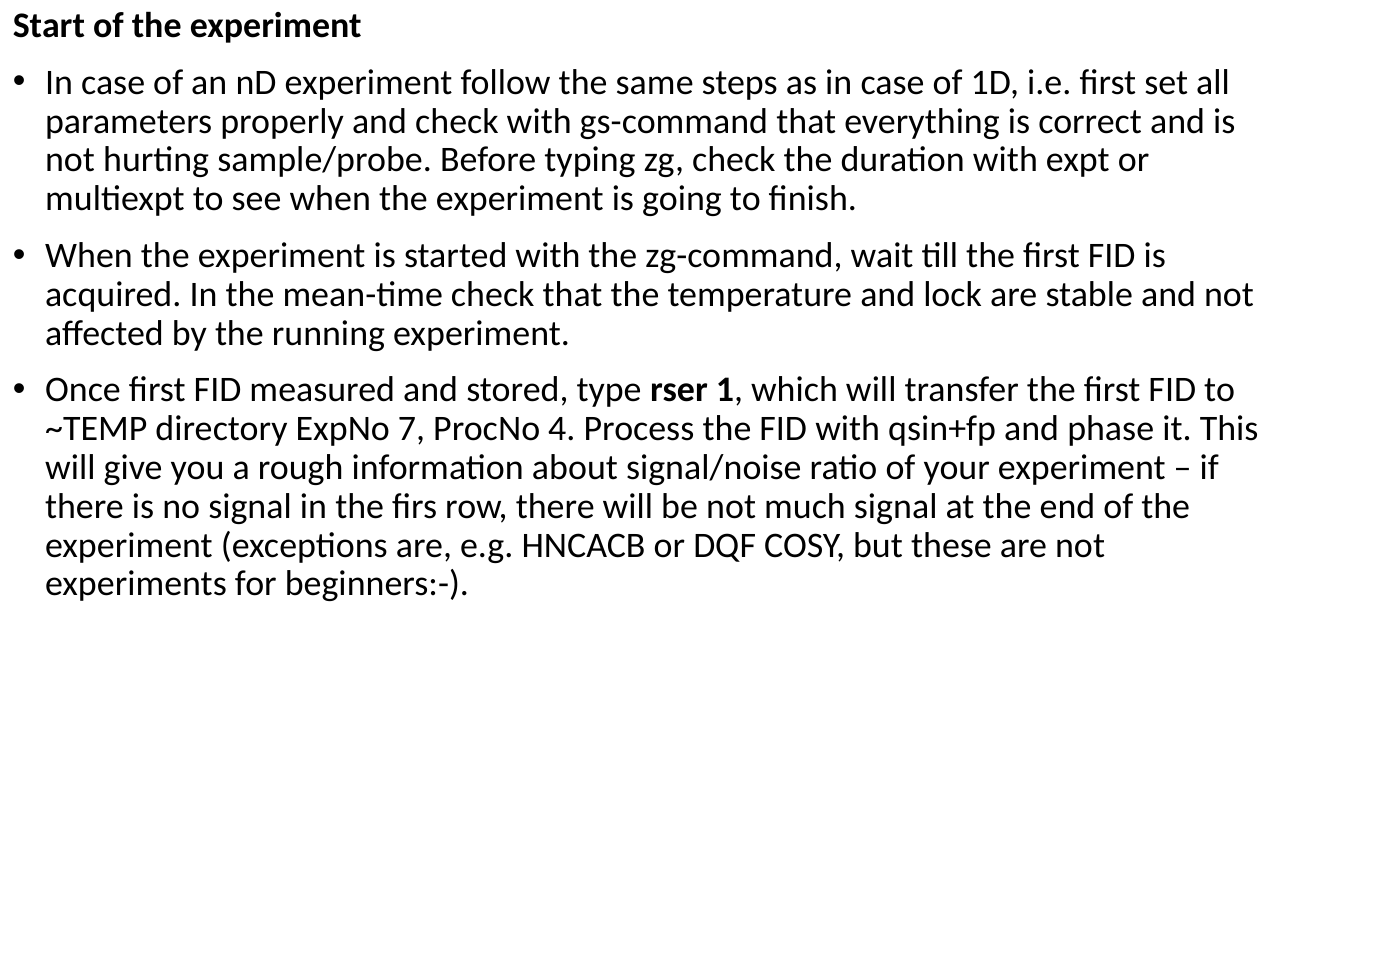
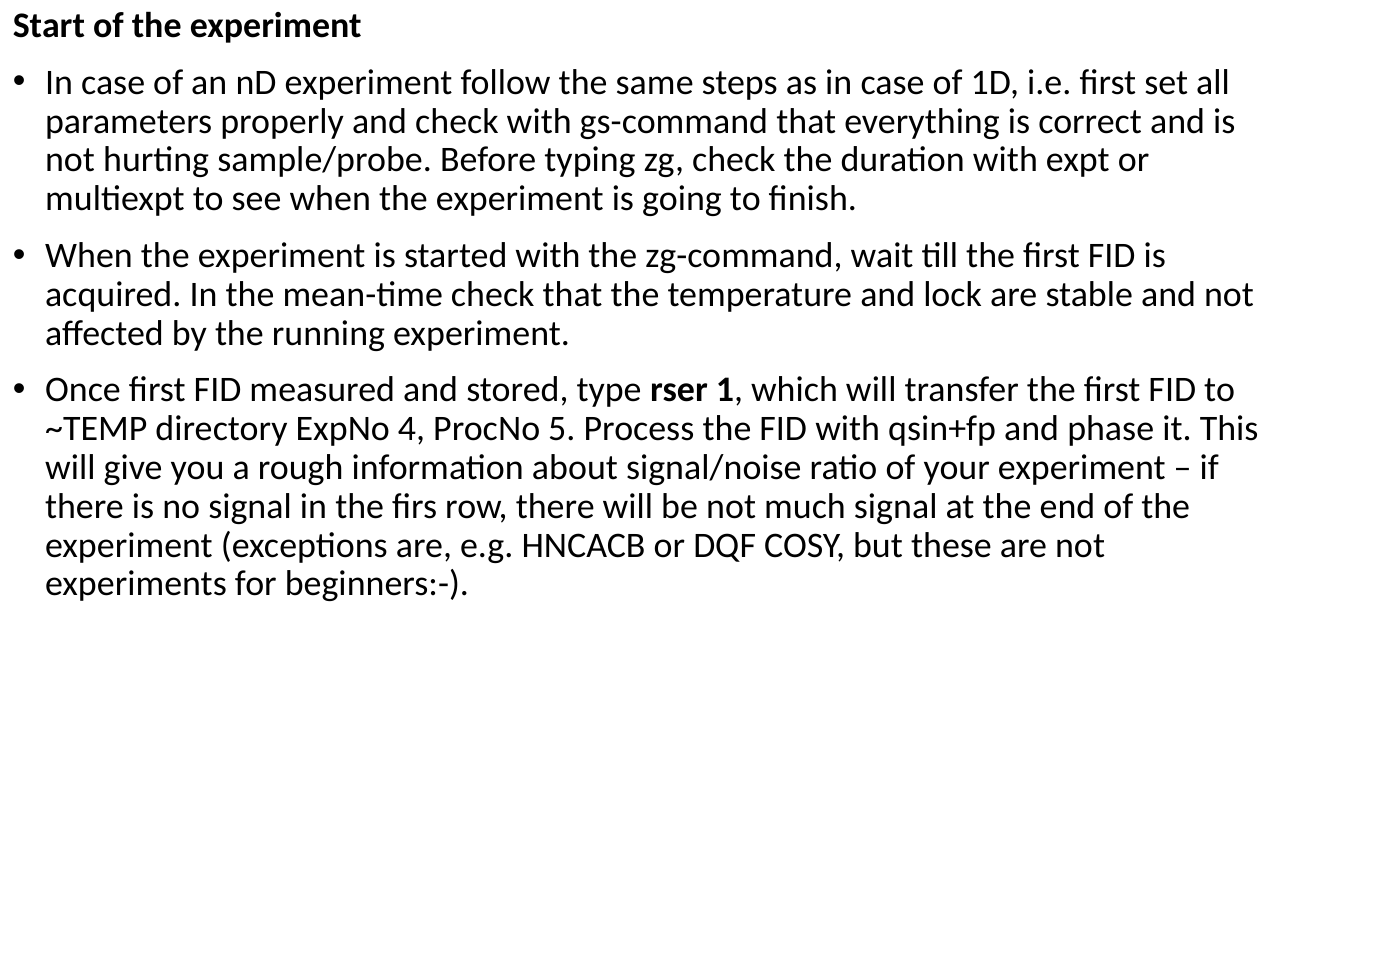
7: 7 -> 4 (412, 429)
4: 4 -> 5 (562, 429)
